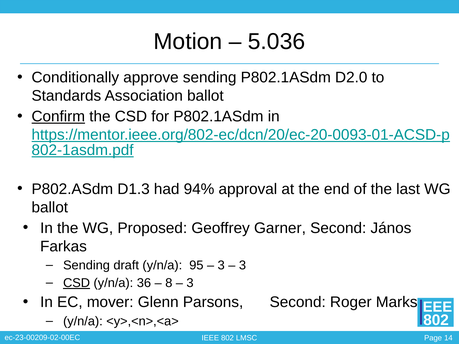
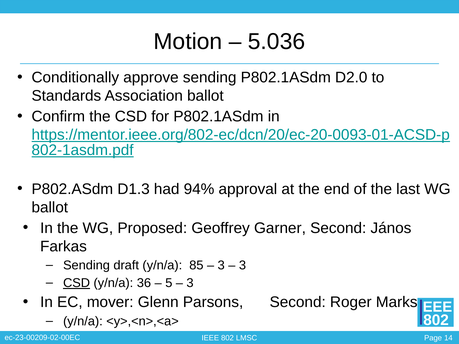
Confirm underline: present -> none (58, 117)
95: 95 -> 85 (196, 266)
8: 8 -> 5 (169, 283)
